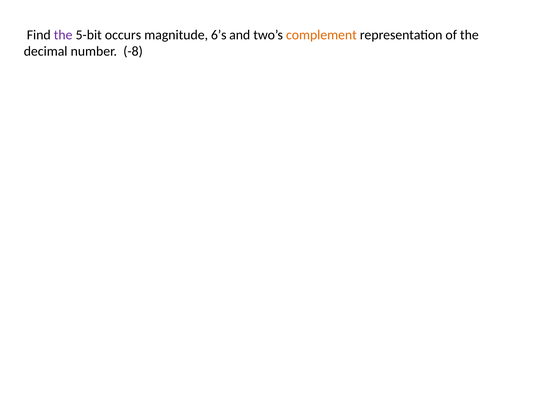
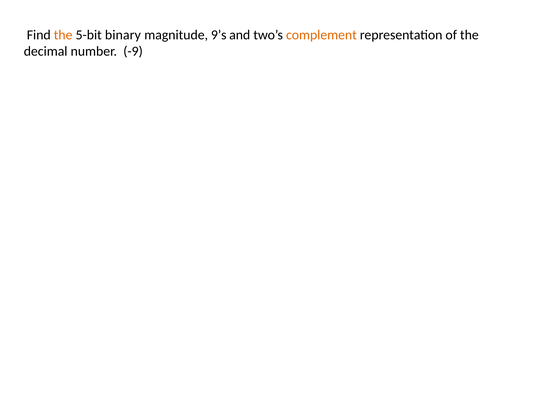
the colour: purple -> orange (63, 35)
occurs: occurs -> binary (123, 35)
6’s: 6’s -> 9’s (219, 35)
-8: -8 -> -9 (133, 51)
